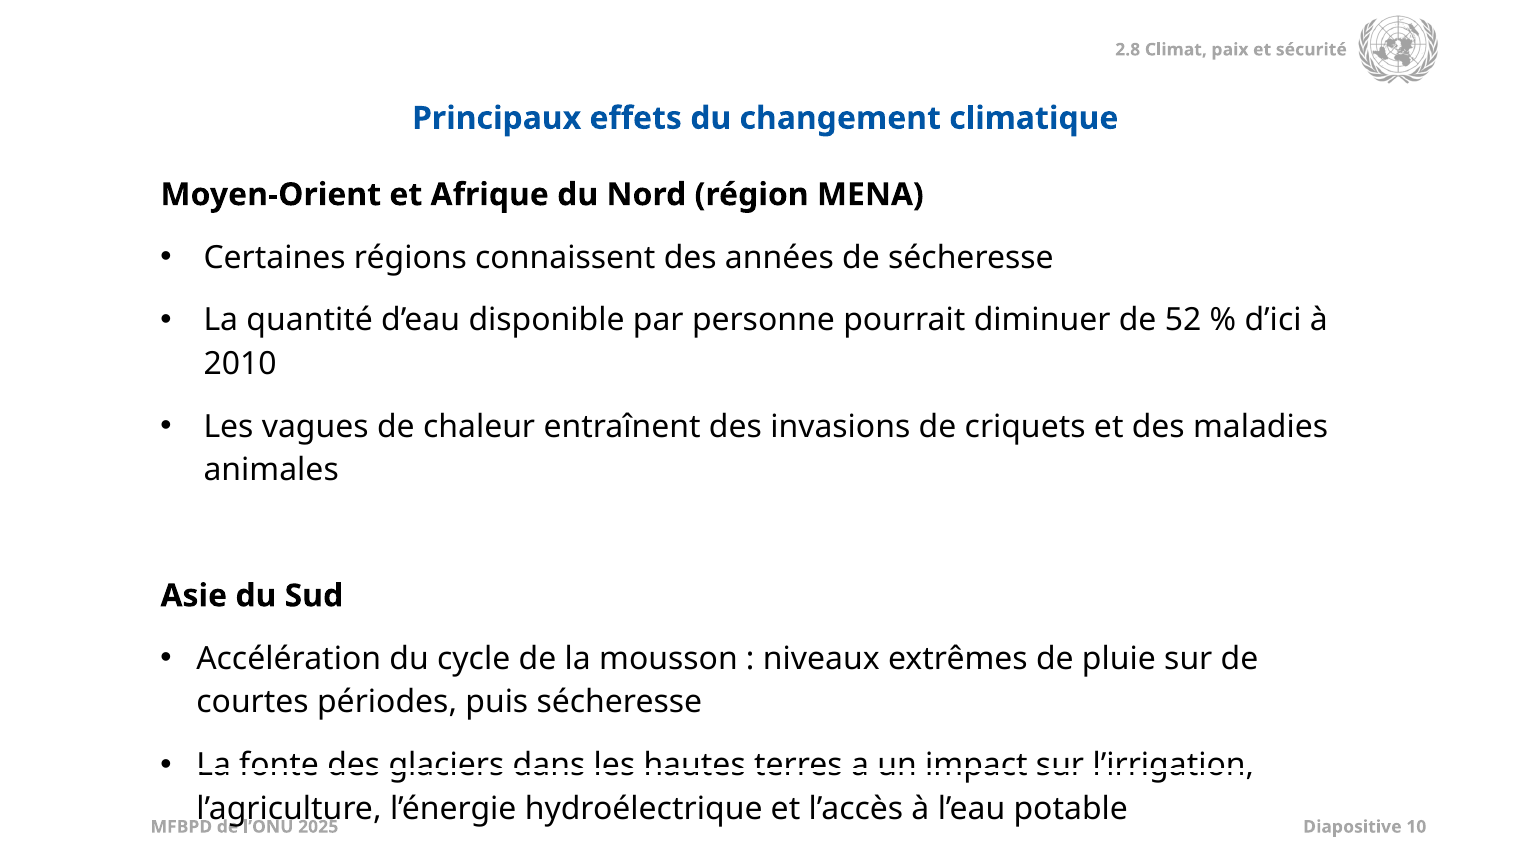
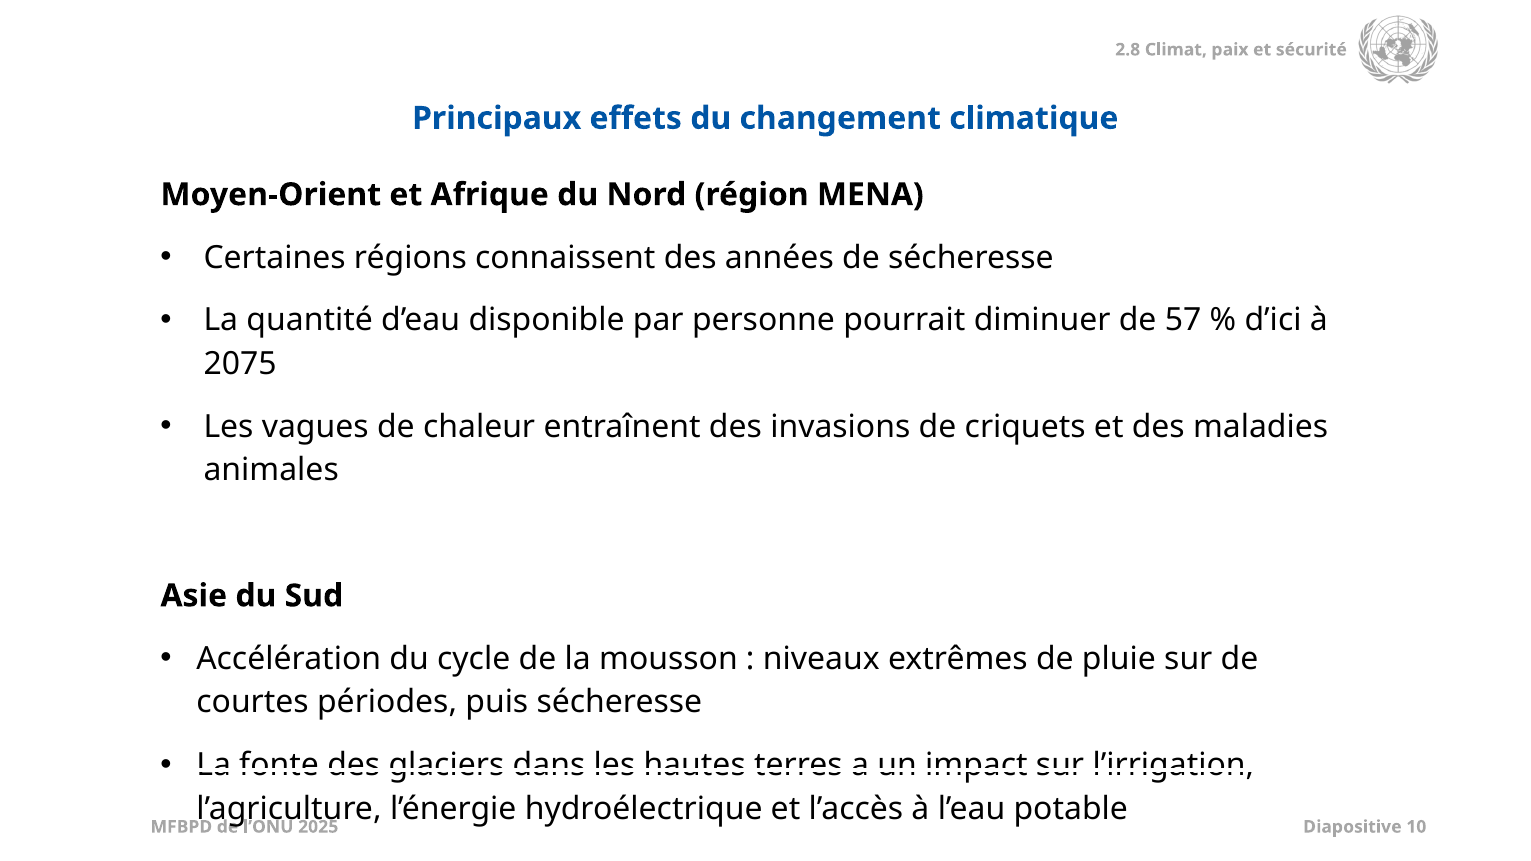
52: 52 -> 57 (1183, 320)
2010: 2010 -> 2075 (240, 364)
